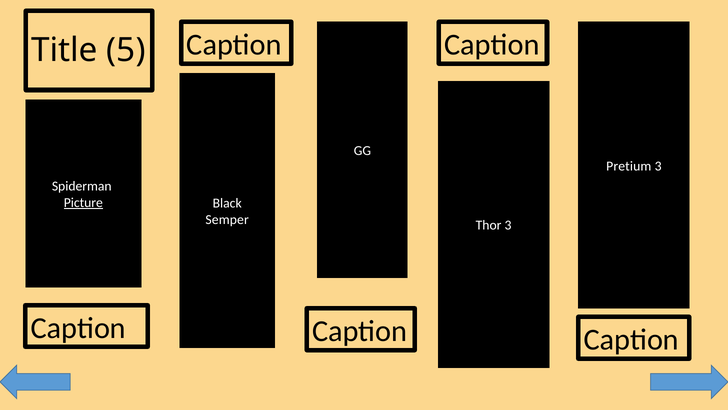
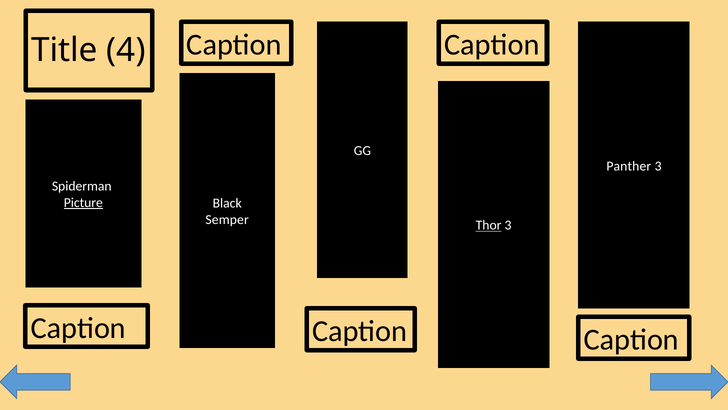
5: 5 -> 4 (126, 50)
Pretium: Pretium -> Panther (629, 166)
Thor underline: none -> present (489, 225)
